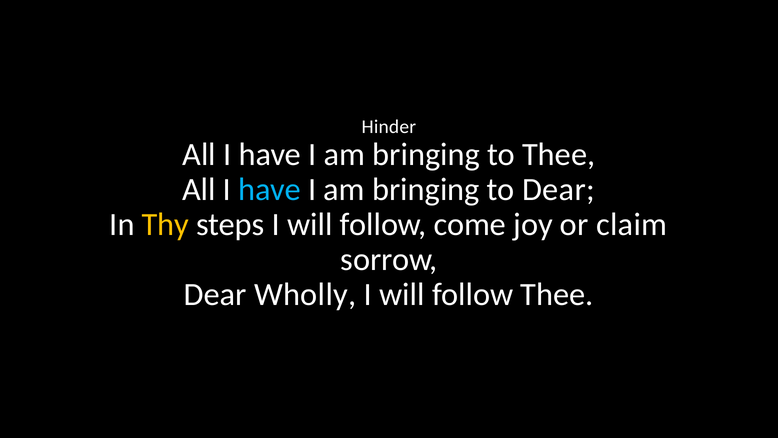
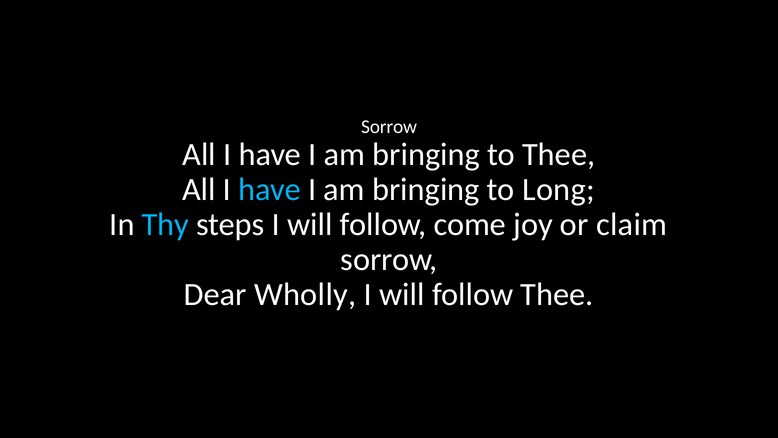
Hinder: Hinder -> Sorrow (389, 127)
to Dear: Dear -> Long (559, 190)
Thy colour: yellow -> light blue (165, 225)
